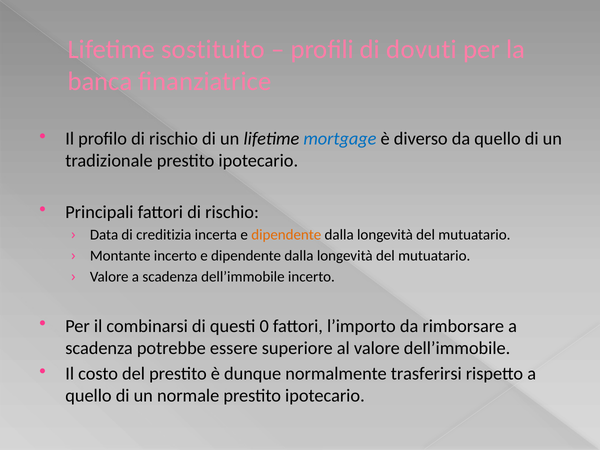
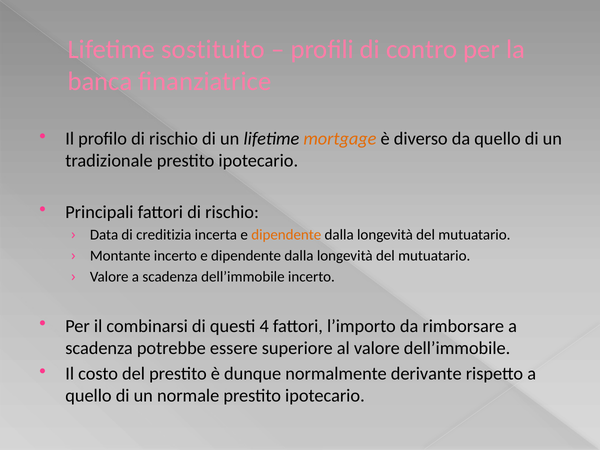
dovuti: dovuti -> contro (422, 49)
mortgage colour: blue -> orange (340, 139)
0: 0 -> 4 (264, 326)
trasferirsi: trasferirsi -> derivante (426, 374)
